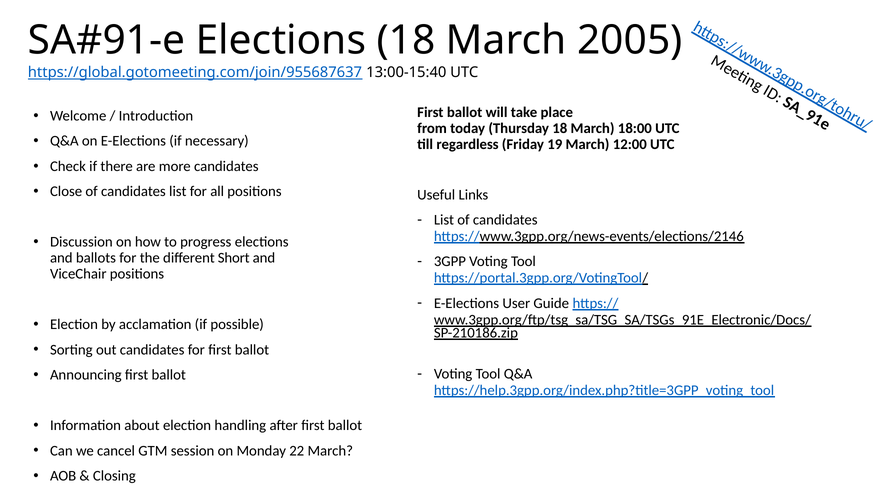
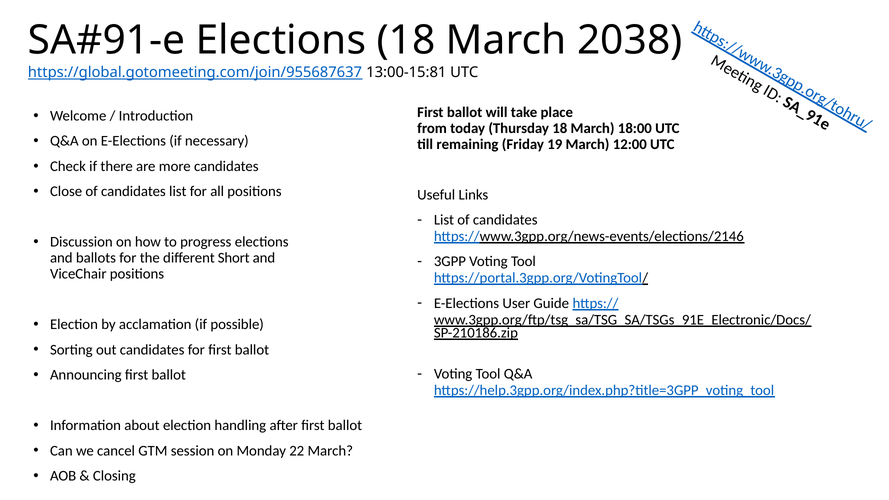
2005: 2005 -> 2038 (630, 40)
13:00-15:40: 13:00-15:40 -> 13:00-15:81 (406, 72)
regardless: regardless -> remaining (467, 144)
